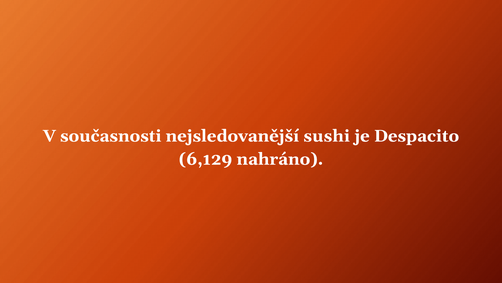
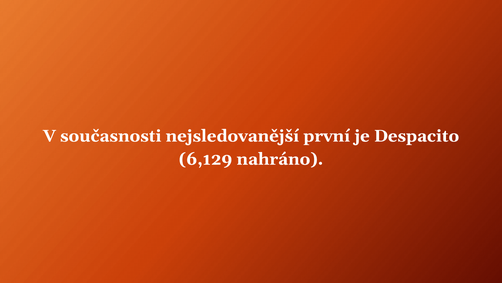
sushi: sushi -> první (327, 136)
